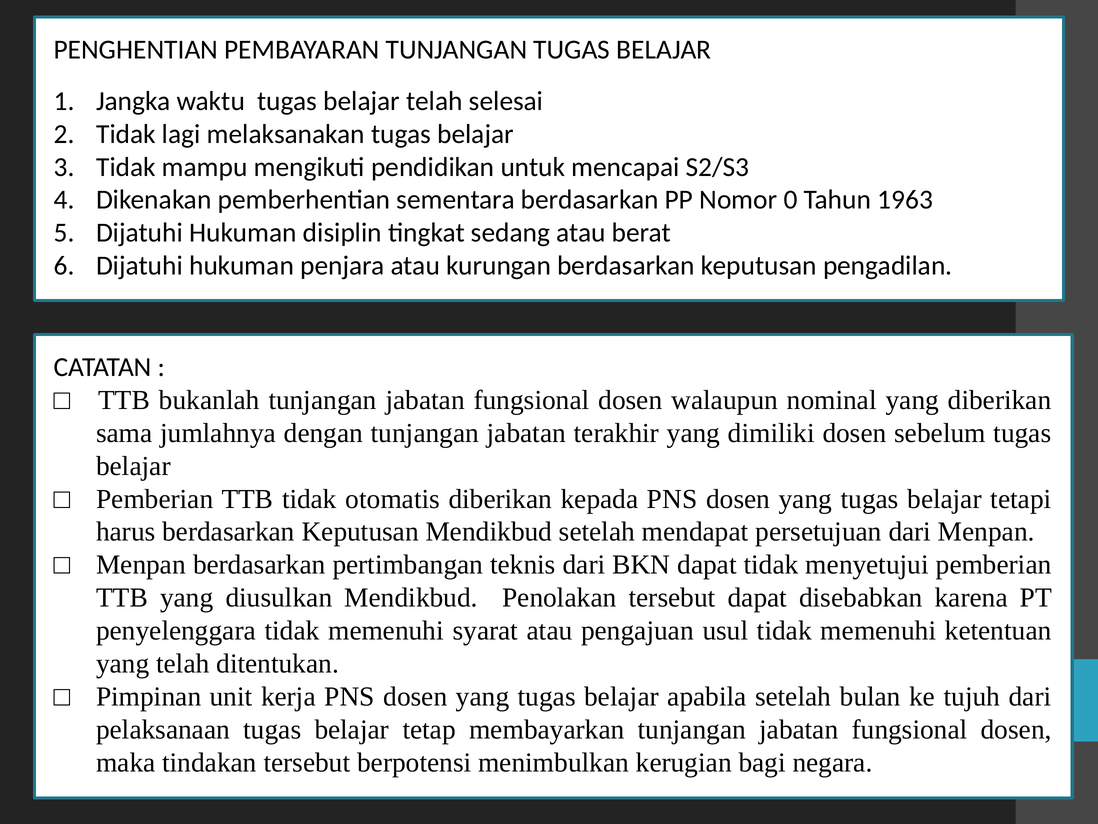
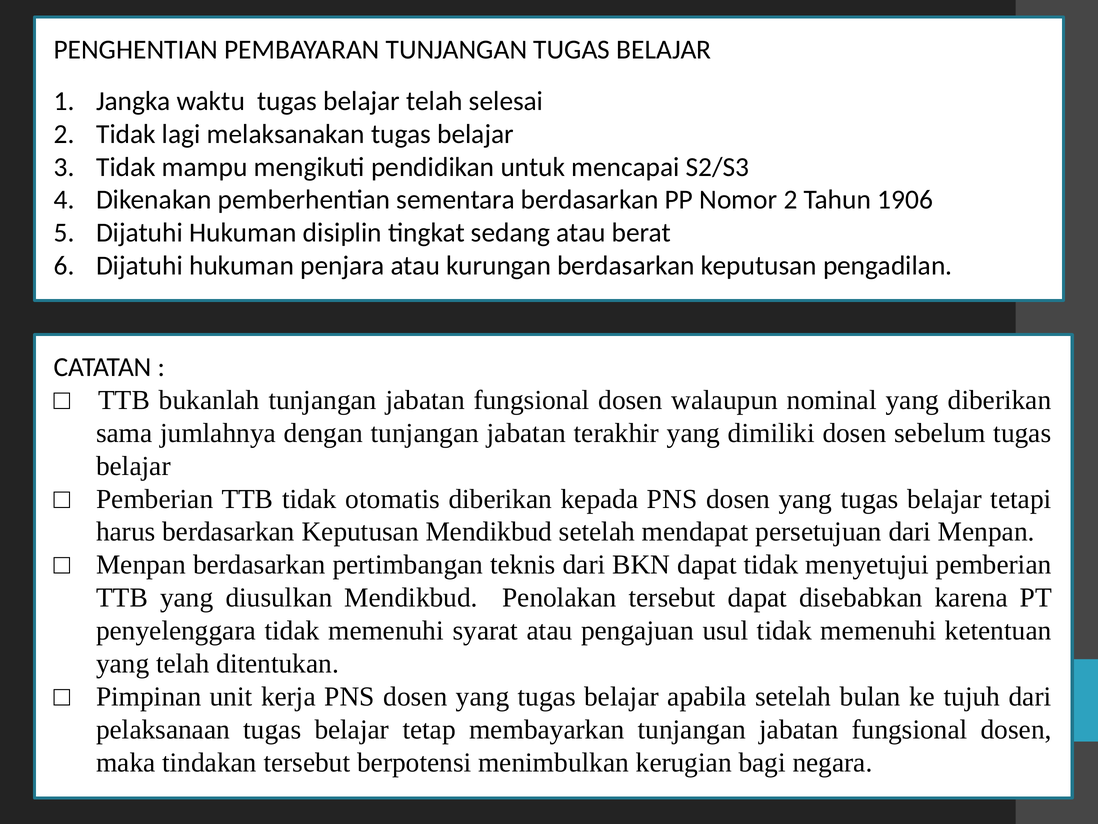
Nomor 0: 0 -> 2 (791, 200)
1963: 1963 -> 1906 (905, 200)
